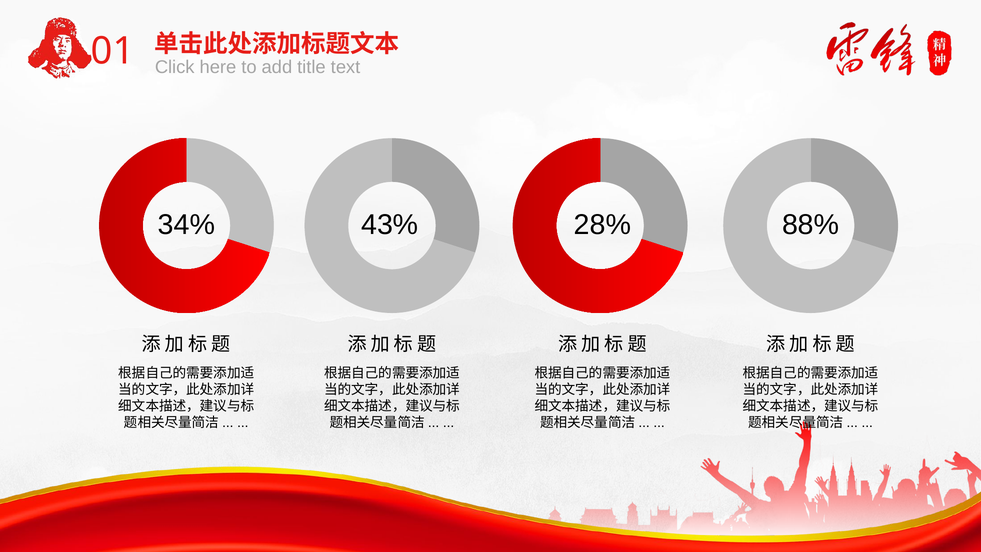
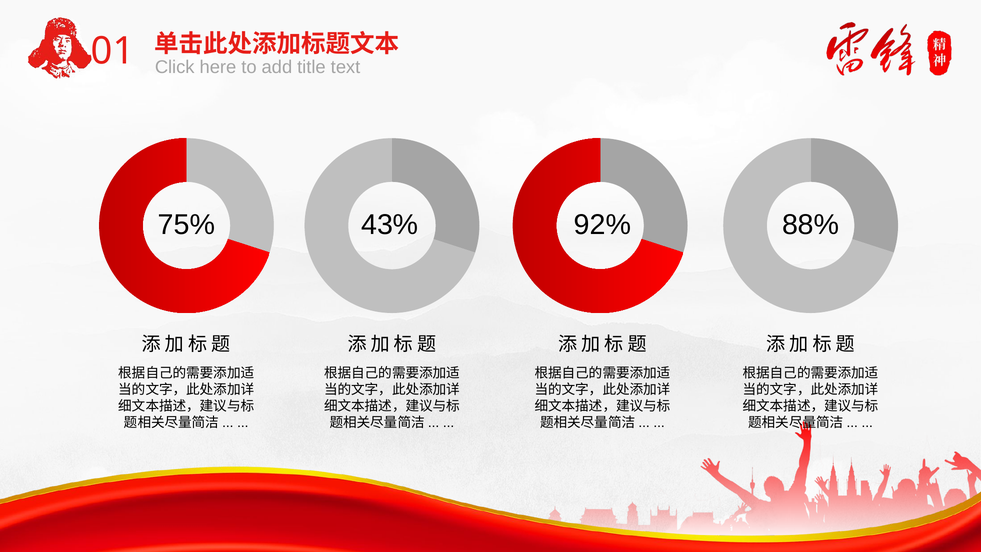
34%: 34% -> 75% (187, 225)
28%: 28% -> 92% (602, 225)
